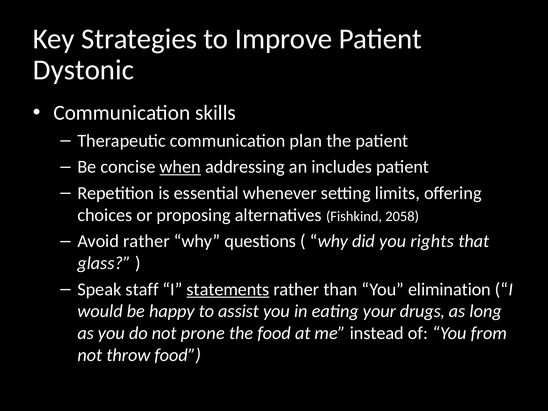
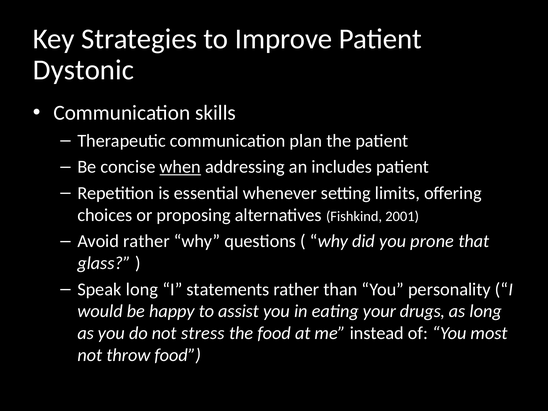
2058: 2058 -> 2001 (402, 216)
rights: rights -> prone (432, 241)
Speak staff: staff -> long (142, 289)
statements underline: present -> none (228, 289)
elimination: elimination -> personality (449, 289)
prone: prone -> stress (203, 333)
from: from -> most (489, 333)
